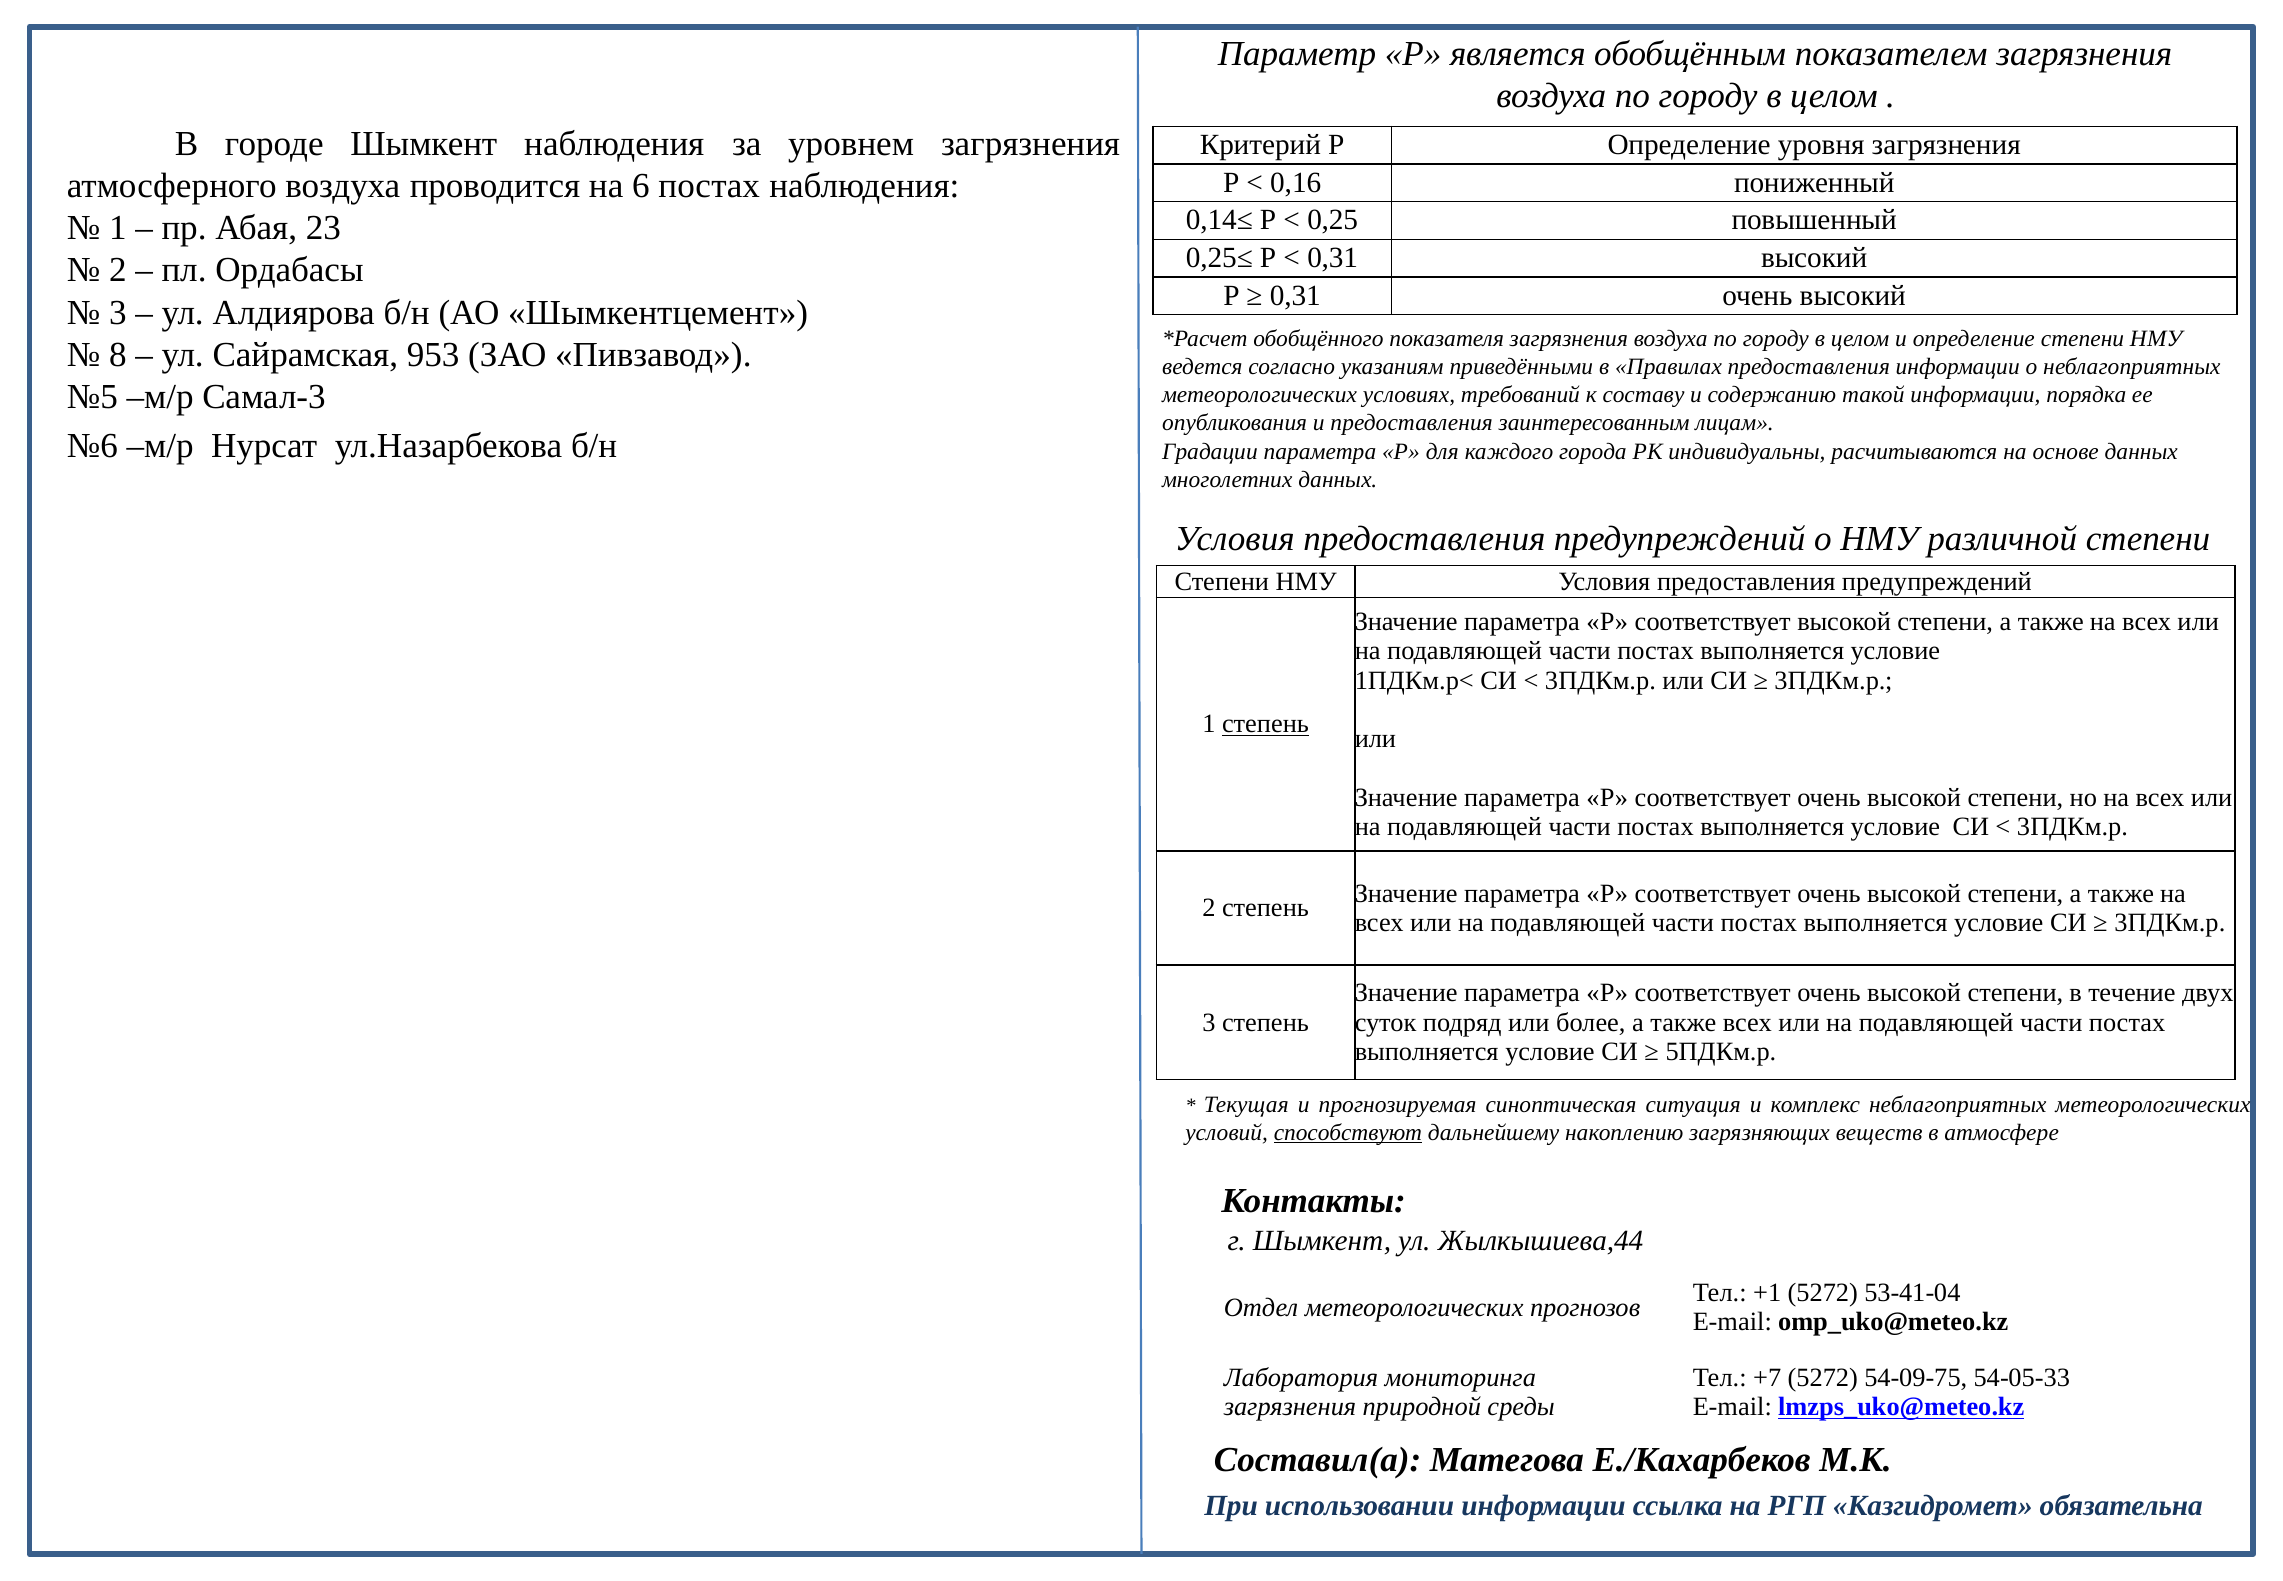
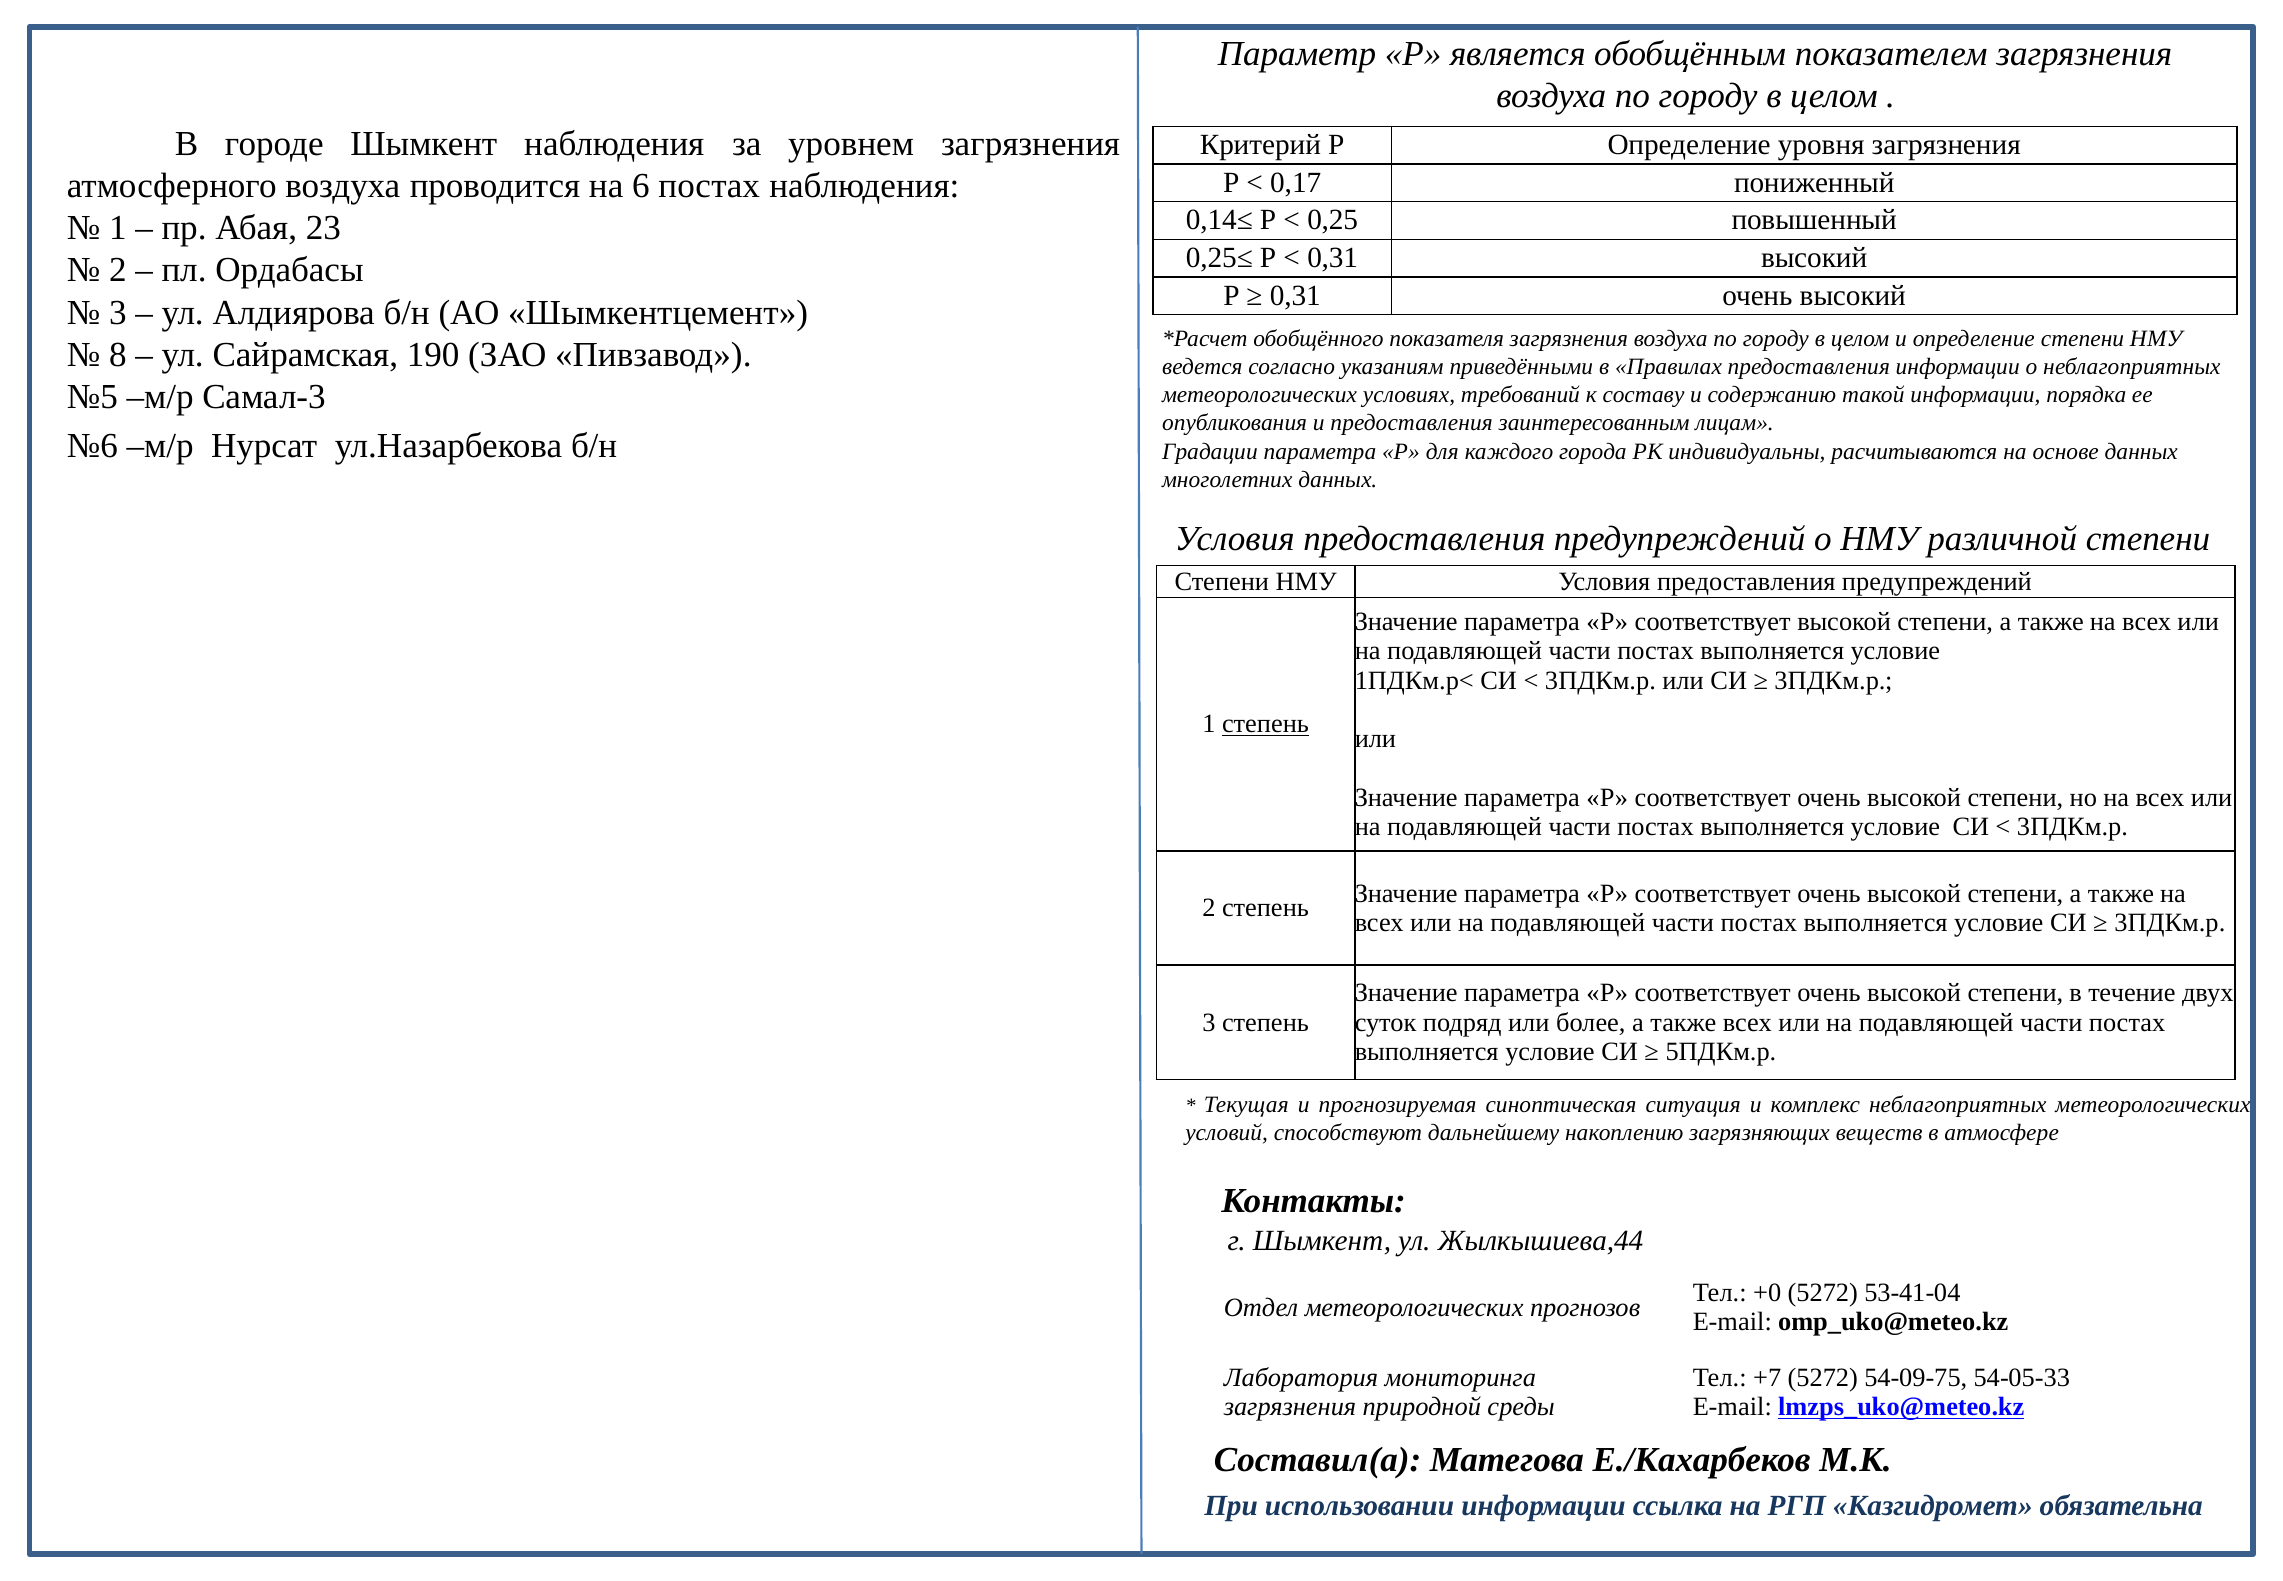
0,16: 0,16 -> 0,17 (1296, 183)
953: 953 -> 190 (433, 354)
способствуют underline: present -> none (1348, 1132)
+1: +1 -> +0 (1767, 1293)
